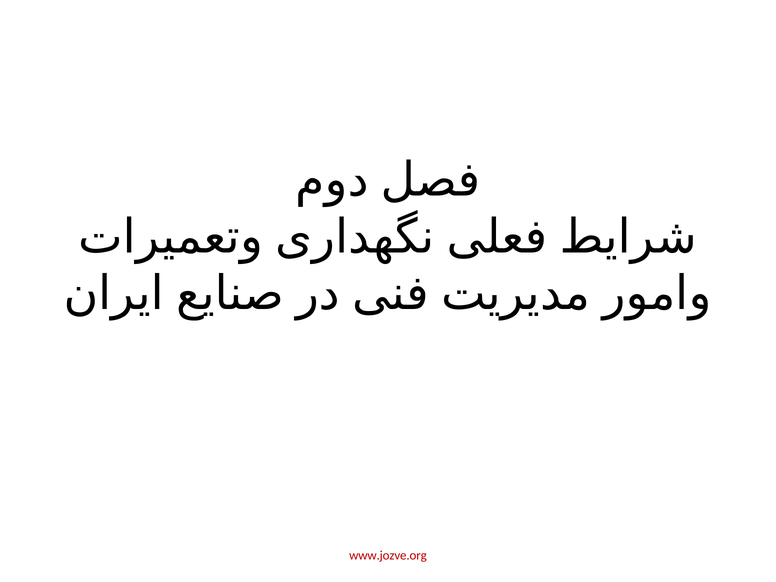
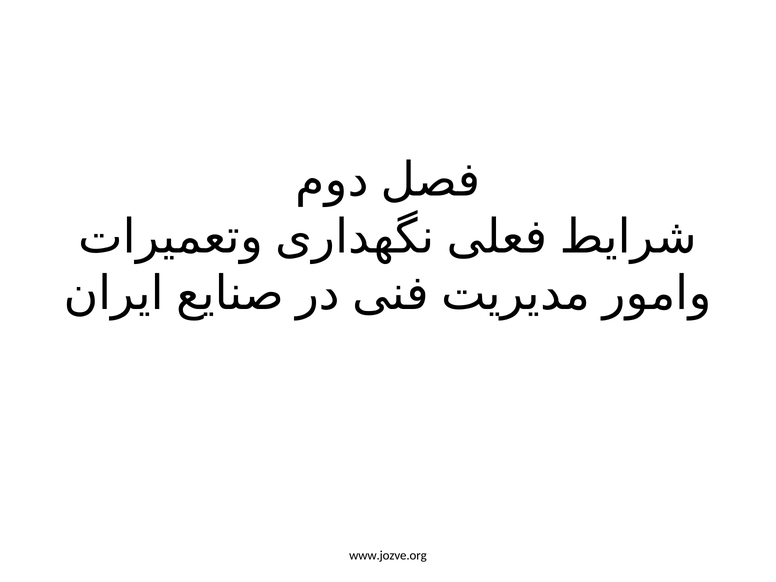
www.jozve.org colour: red -> black (388, 556)
